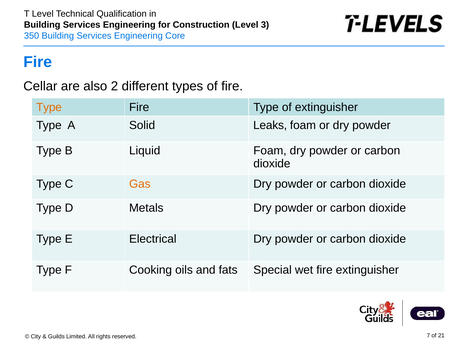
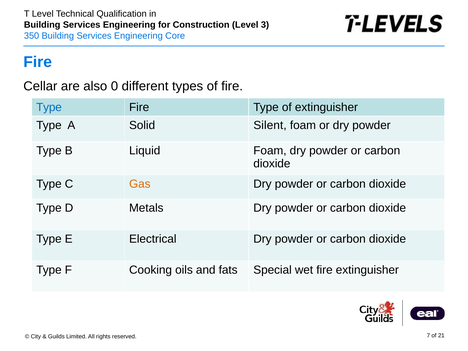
2: 2 -> 0 (114, 86)
Type colour: orange -> blue (49, 107)
Leaks: Leaks -> Silent (270, 125)
